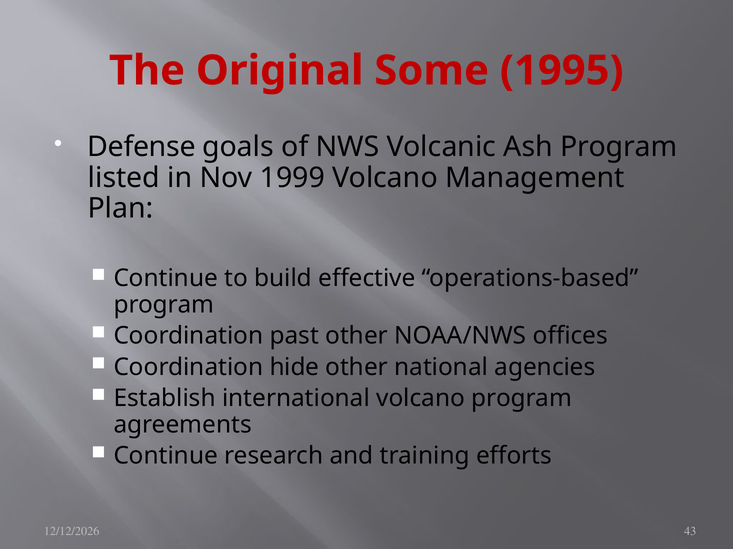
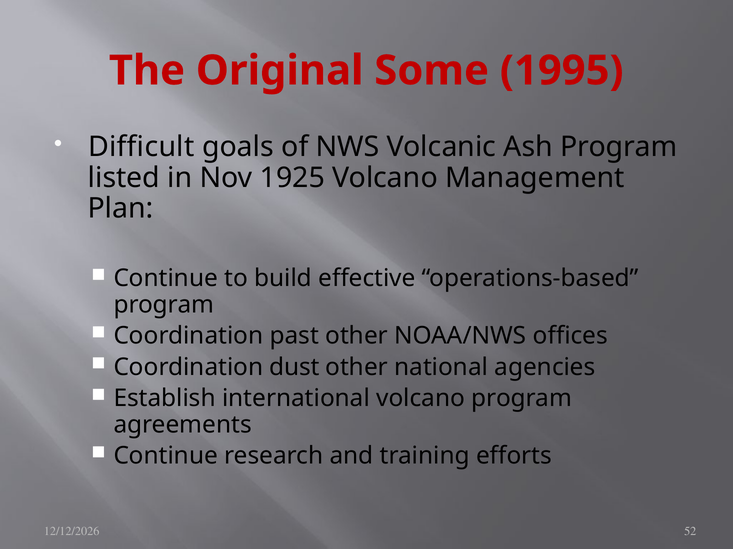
Defense: Defense -> Difficult (141, 147)
1999: 1999 -> 1925 (292, 178)
hide: hide -> dust (294, 368)
43: 43 -> 52 (690, 532)
